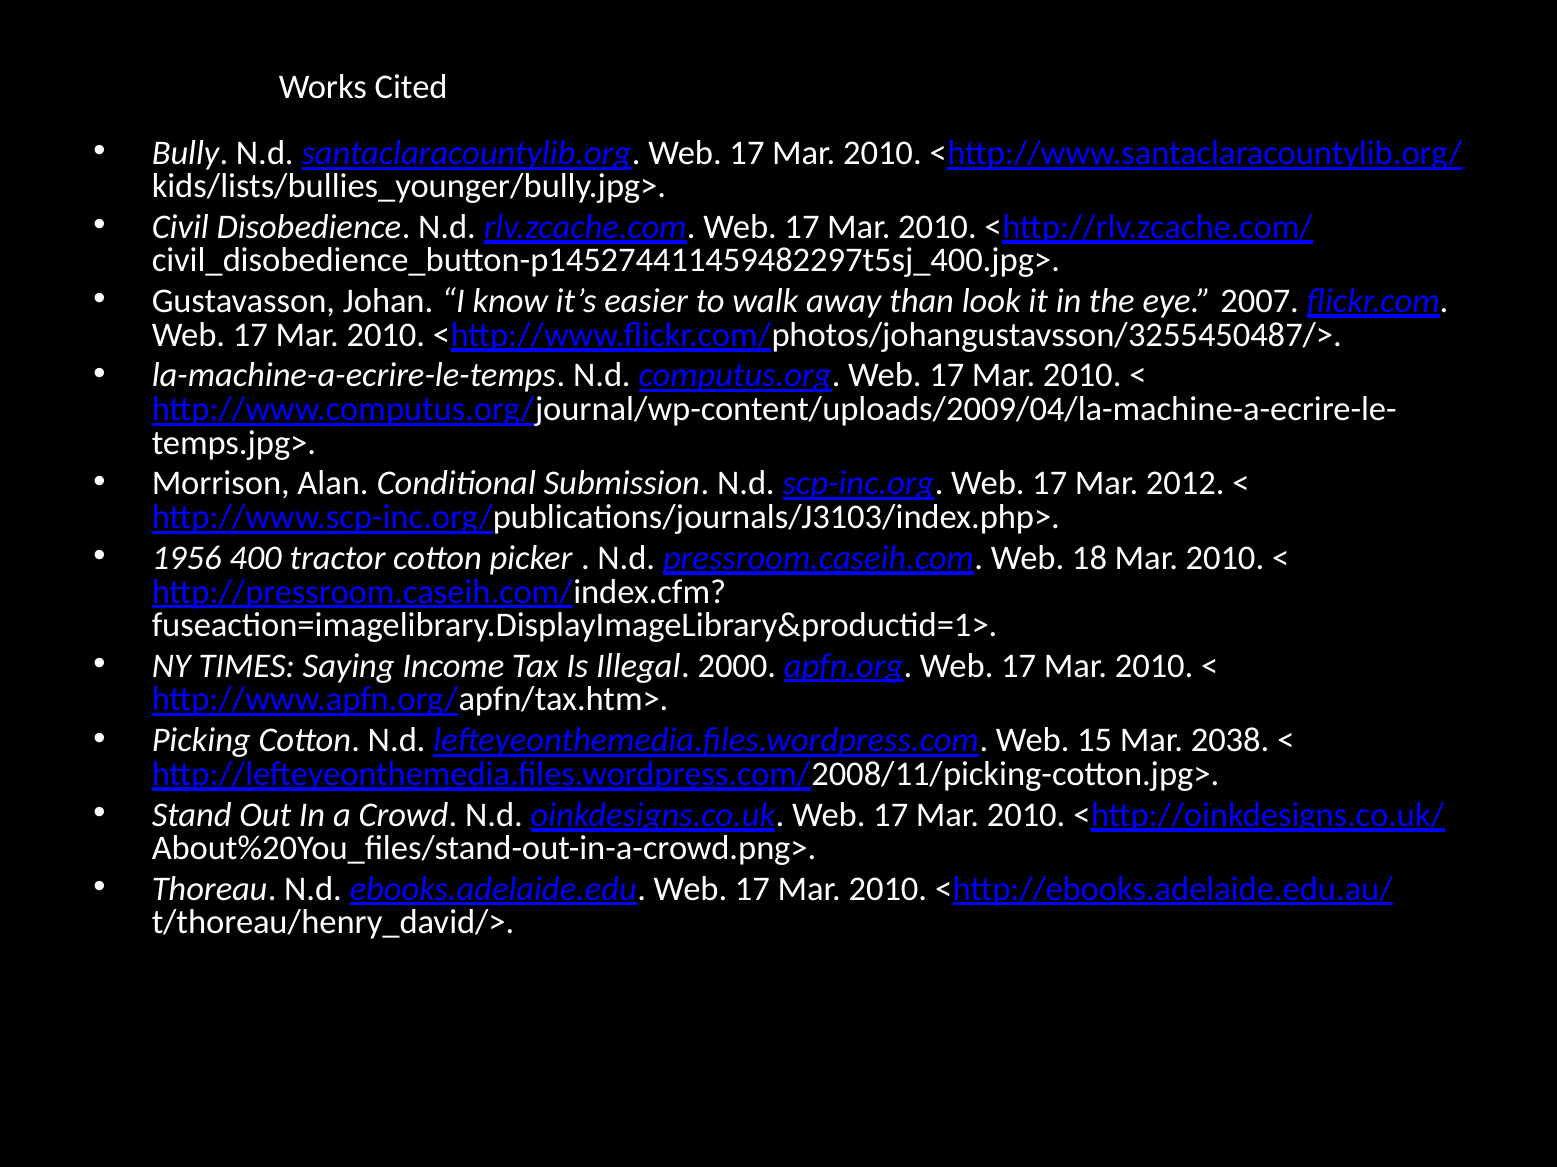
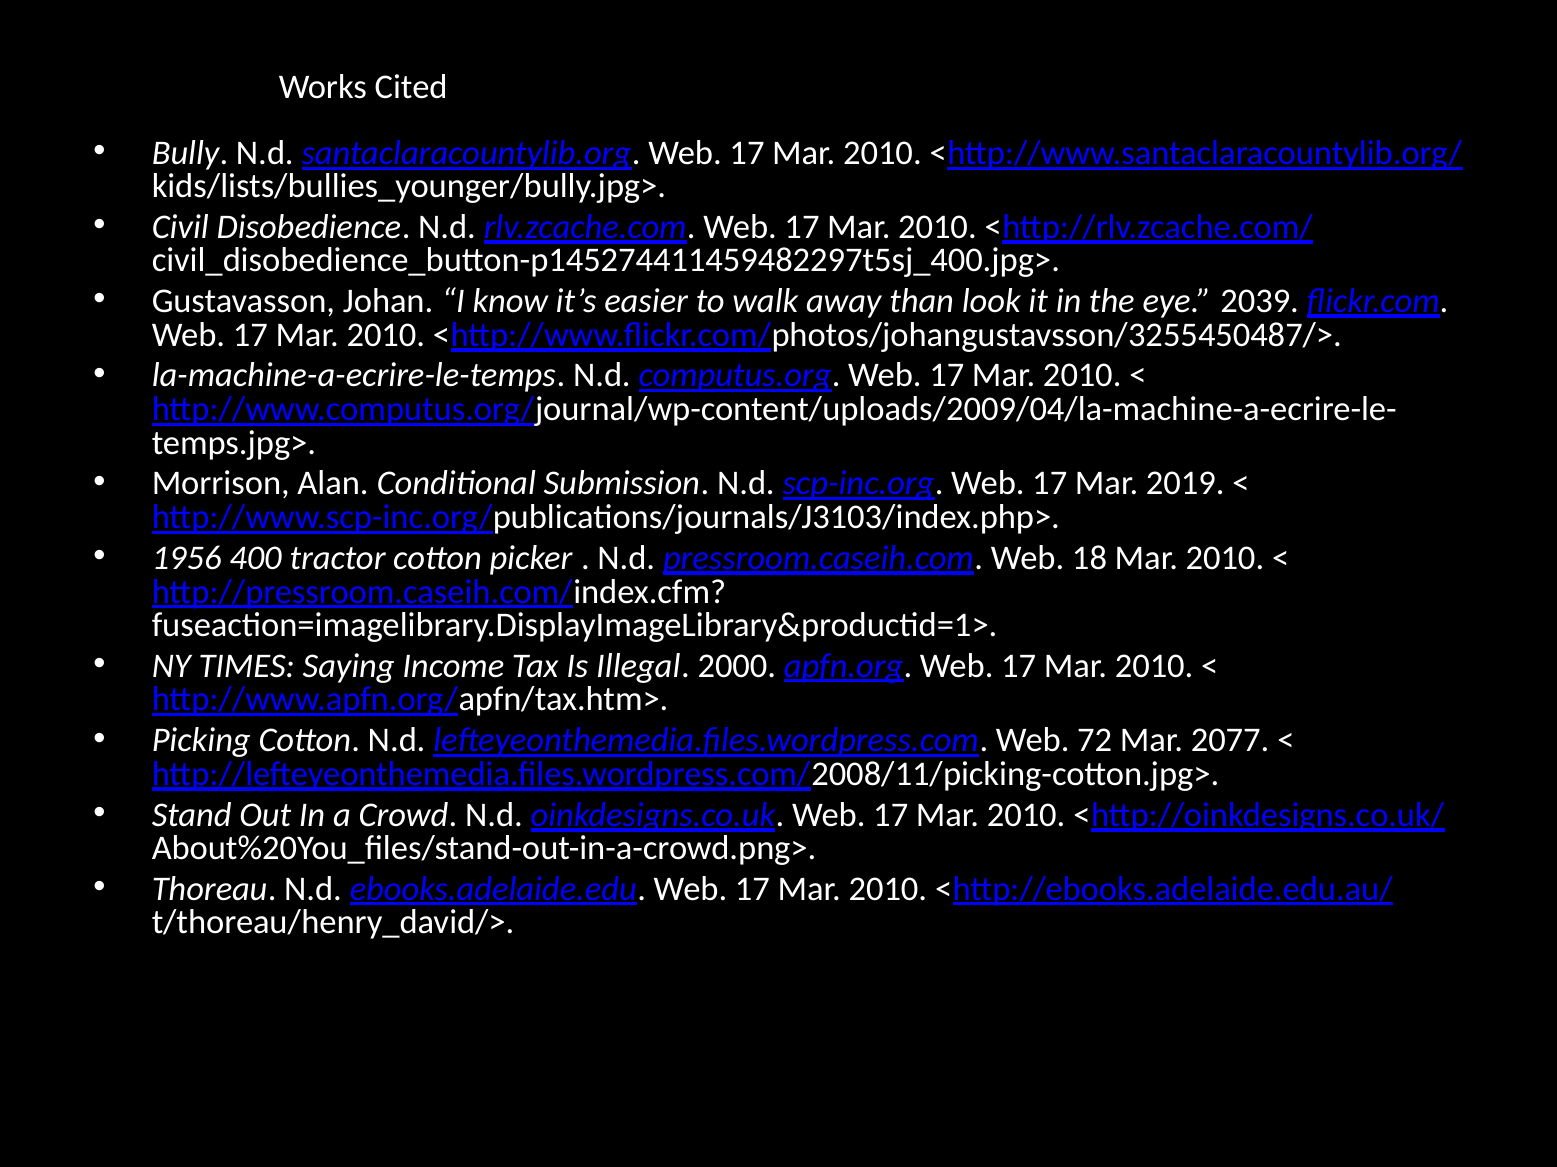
2007: 2007 -> 2039 (1260, 301)
2012: 2012 -> 2019 (1185, 484)
15: 15 -> 72 (1095, 741)
2038: 2038 -> 2077 (1230, 741)
